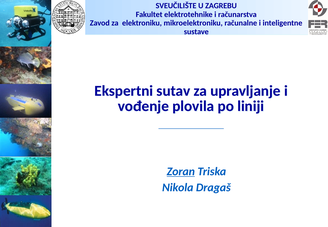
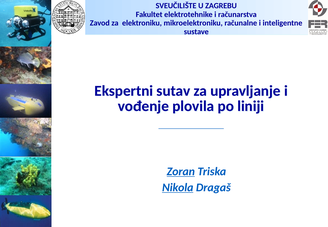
Nikola underline: none -> present (178, 187)
